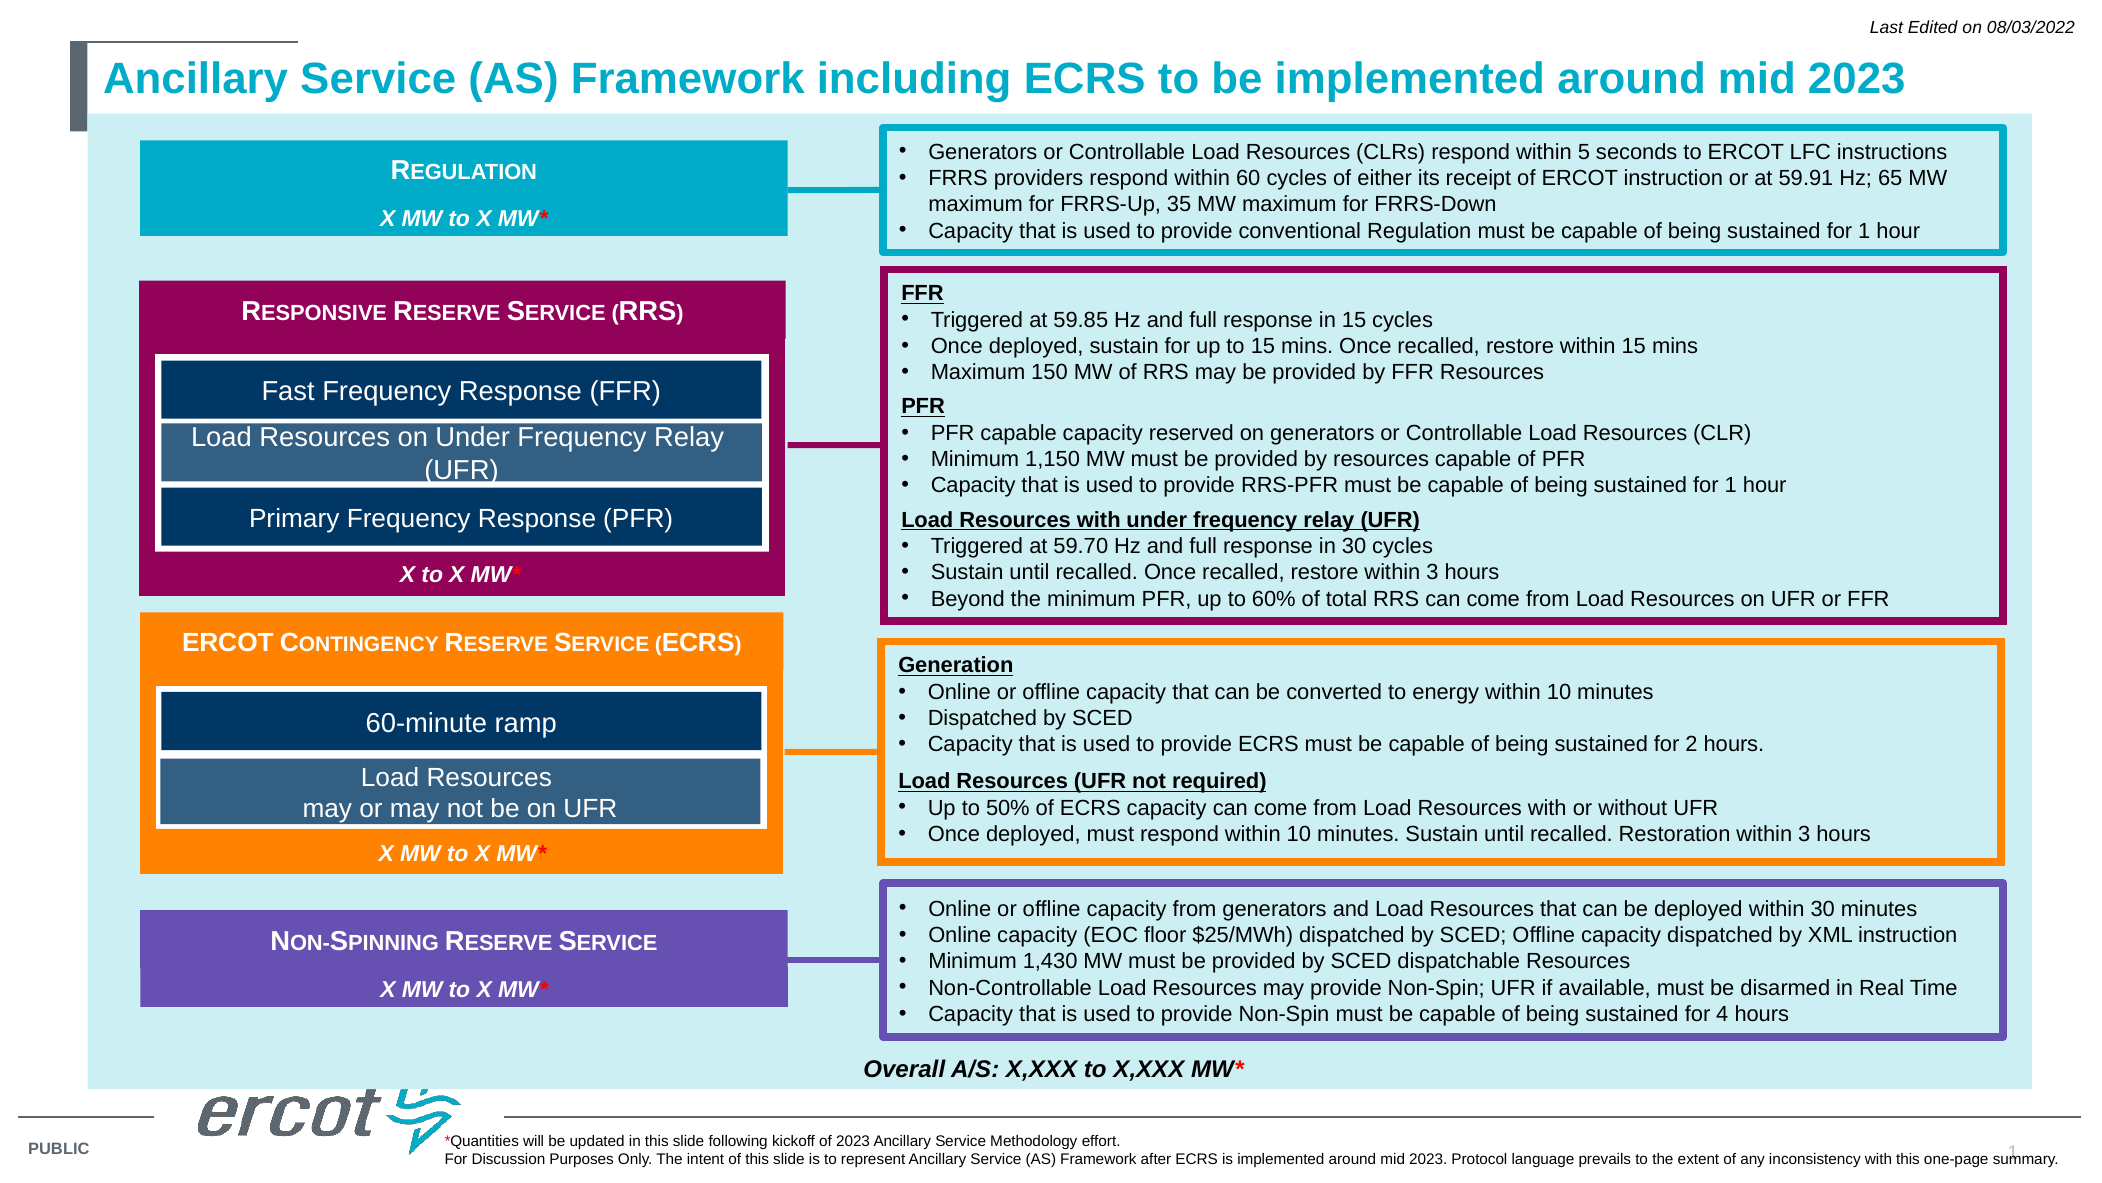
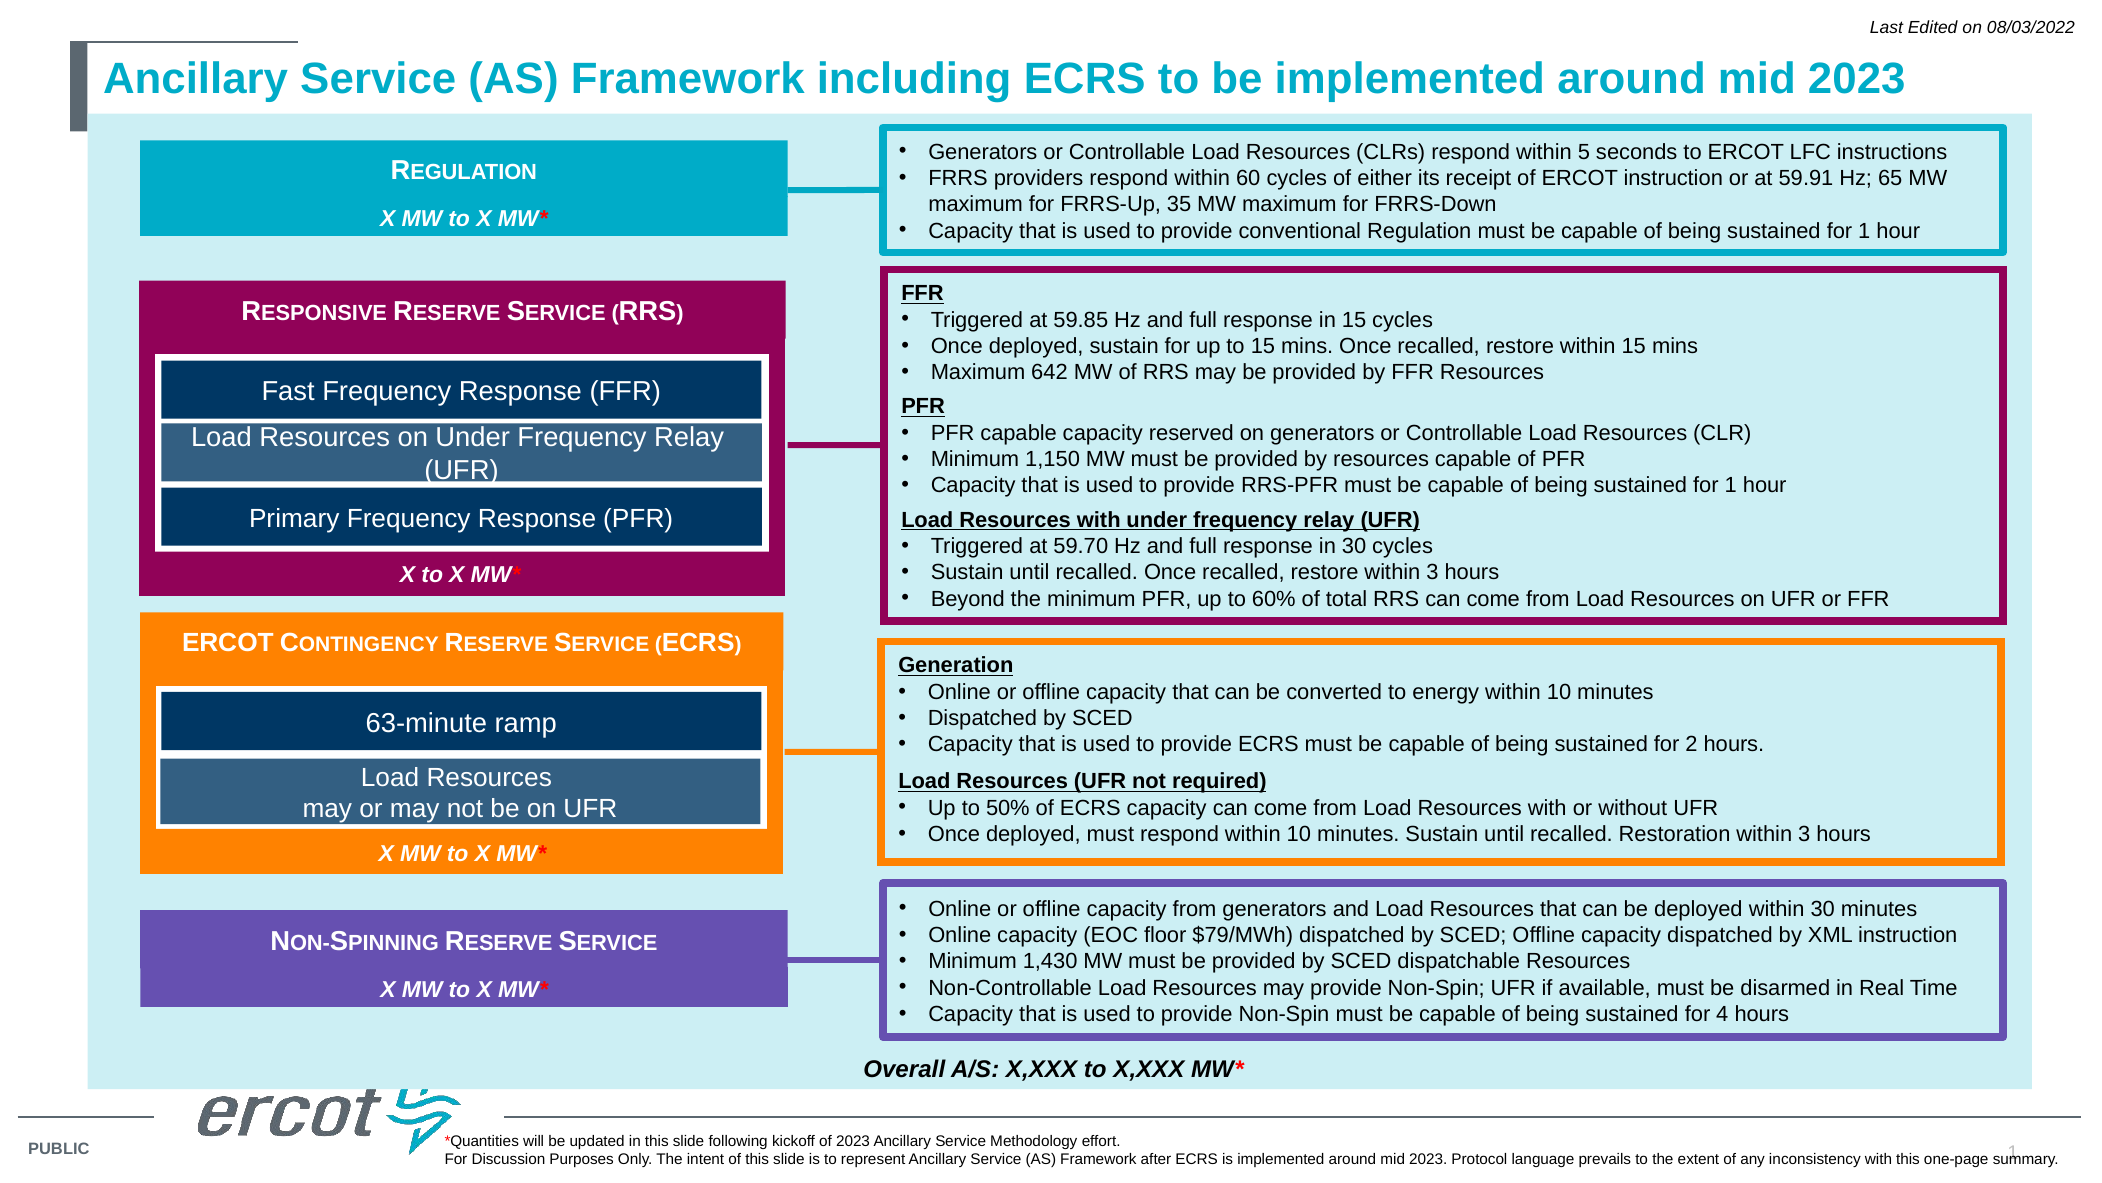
150: 150 -> 642 (1050, 372)
60-minute: 60-minute -> 63-minute (426, 723)
$25/MWh: $25/MWh -> $79/MWh (1243, 935)
